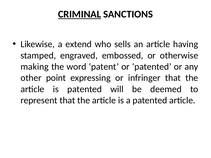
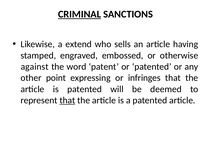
making: making -> against (35, 67)
infringer: infringer -> infringes (144, 78)
that underline: none -> present (67, 101)
